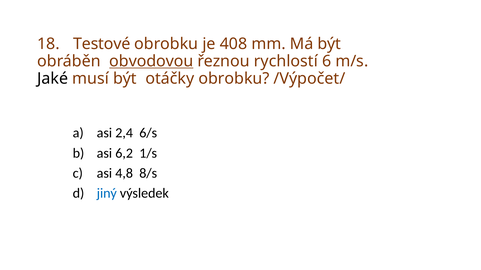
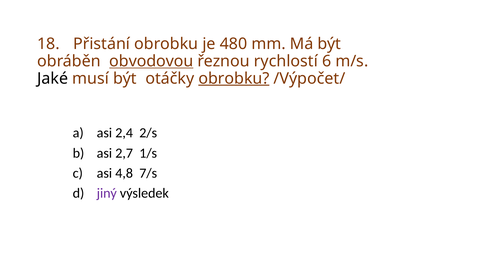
Testové: Testové -> Přistání (102, 44)
408: 408 -> 480 (233, 44)
obrobku underline: none -> present (234, 79)
6/s: 6/s -> 2/s (148, 133)
6,2: 6,2 -> 2,7 (124, 153)
8/s: 8/s -> 7/s (148, 174)
jiný colour: blue -> purple (107, 194)
